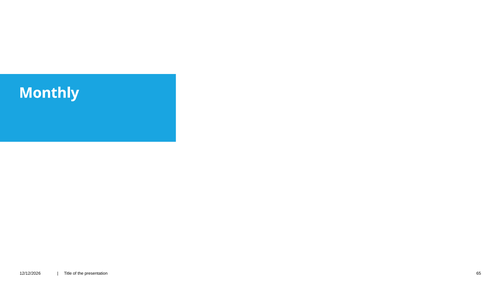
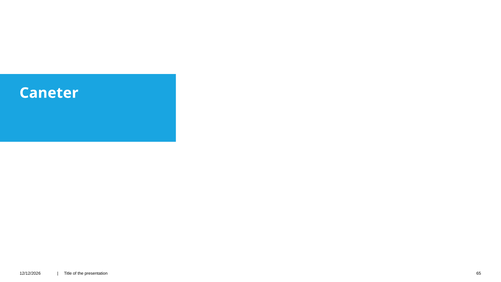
Monthly: Monthly -> Caneter (49, 93)
